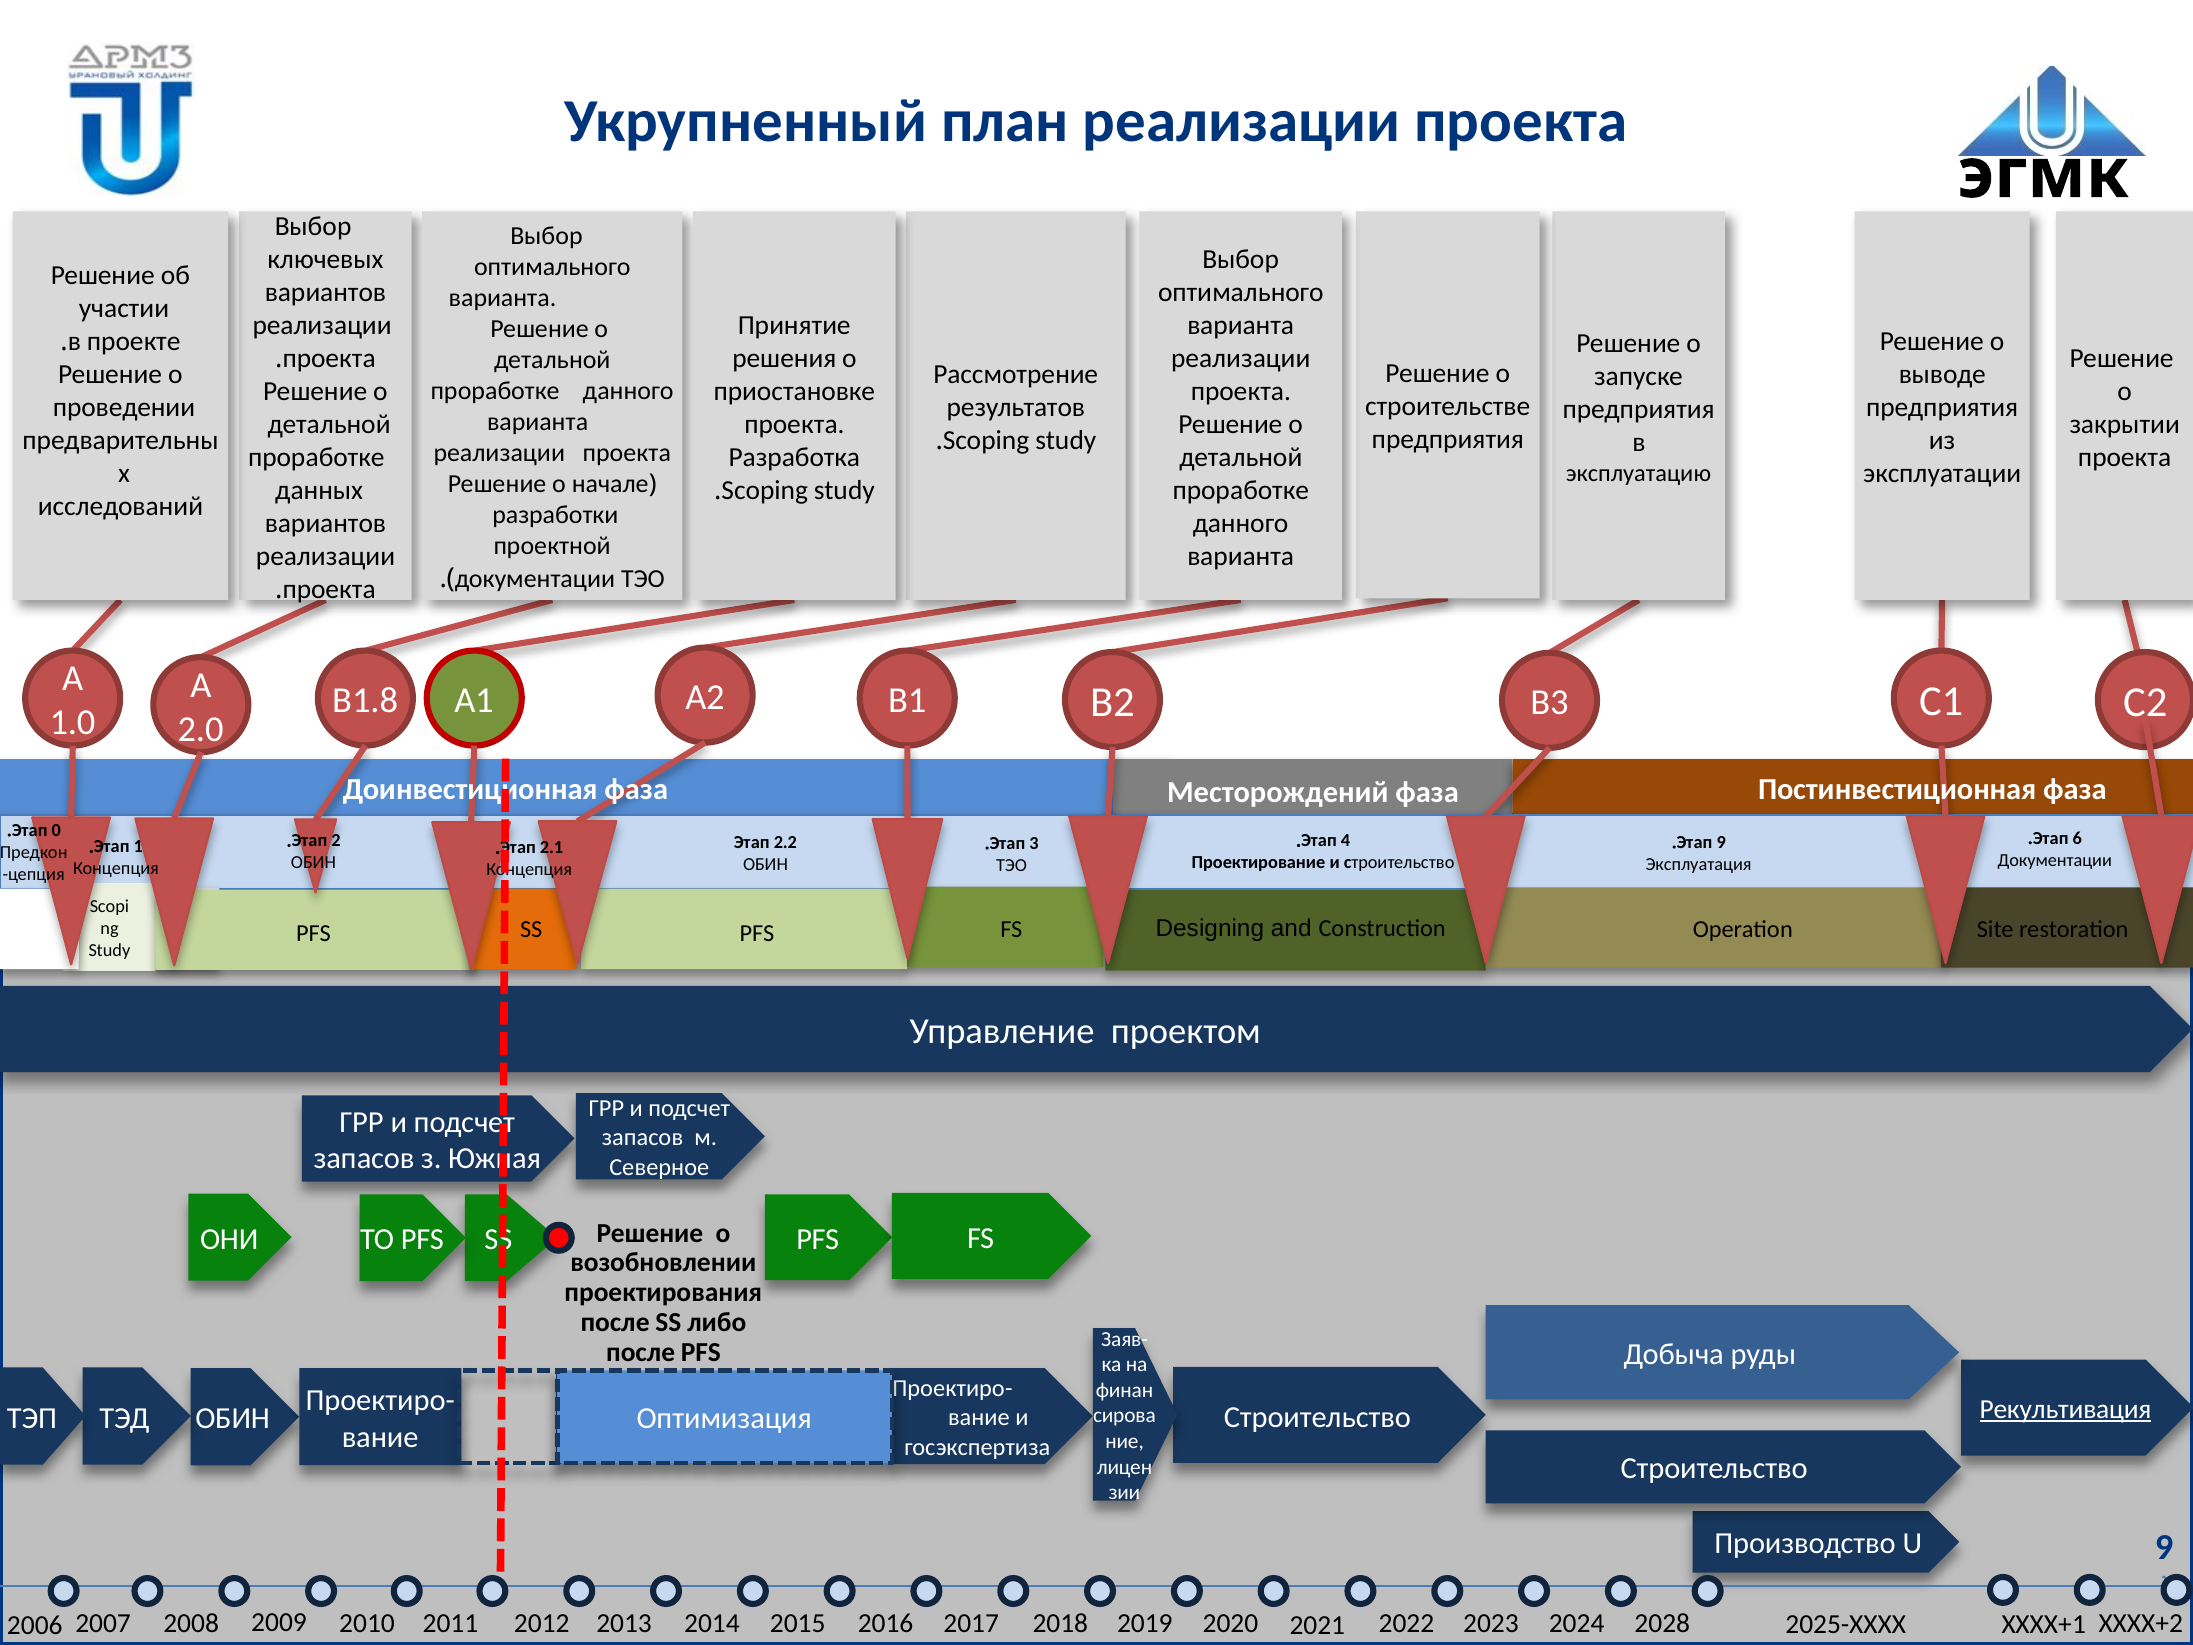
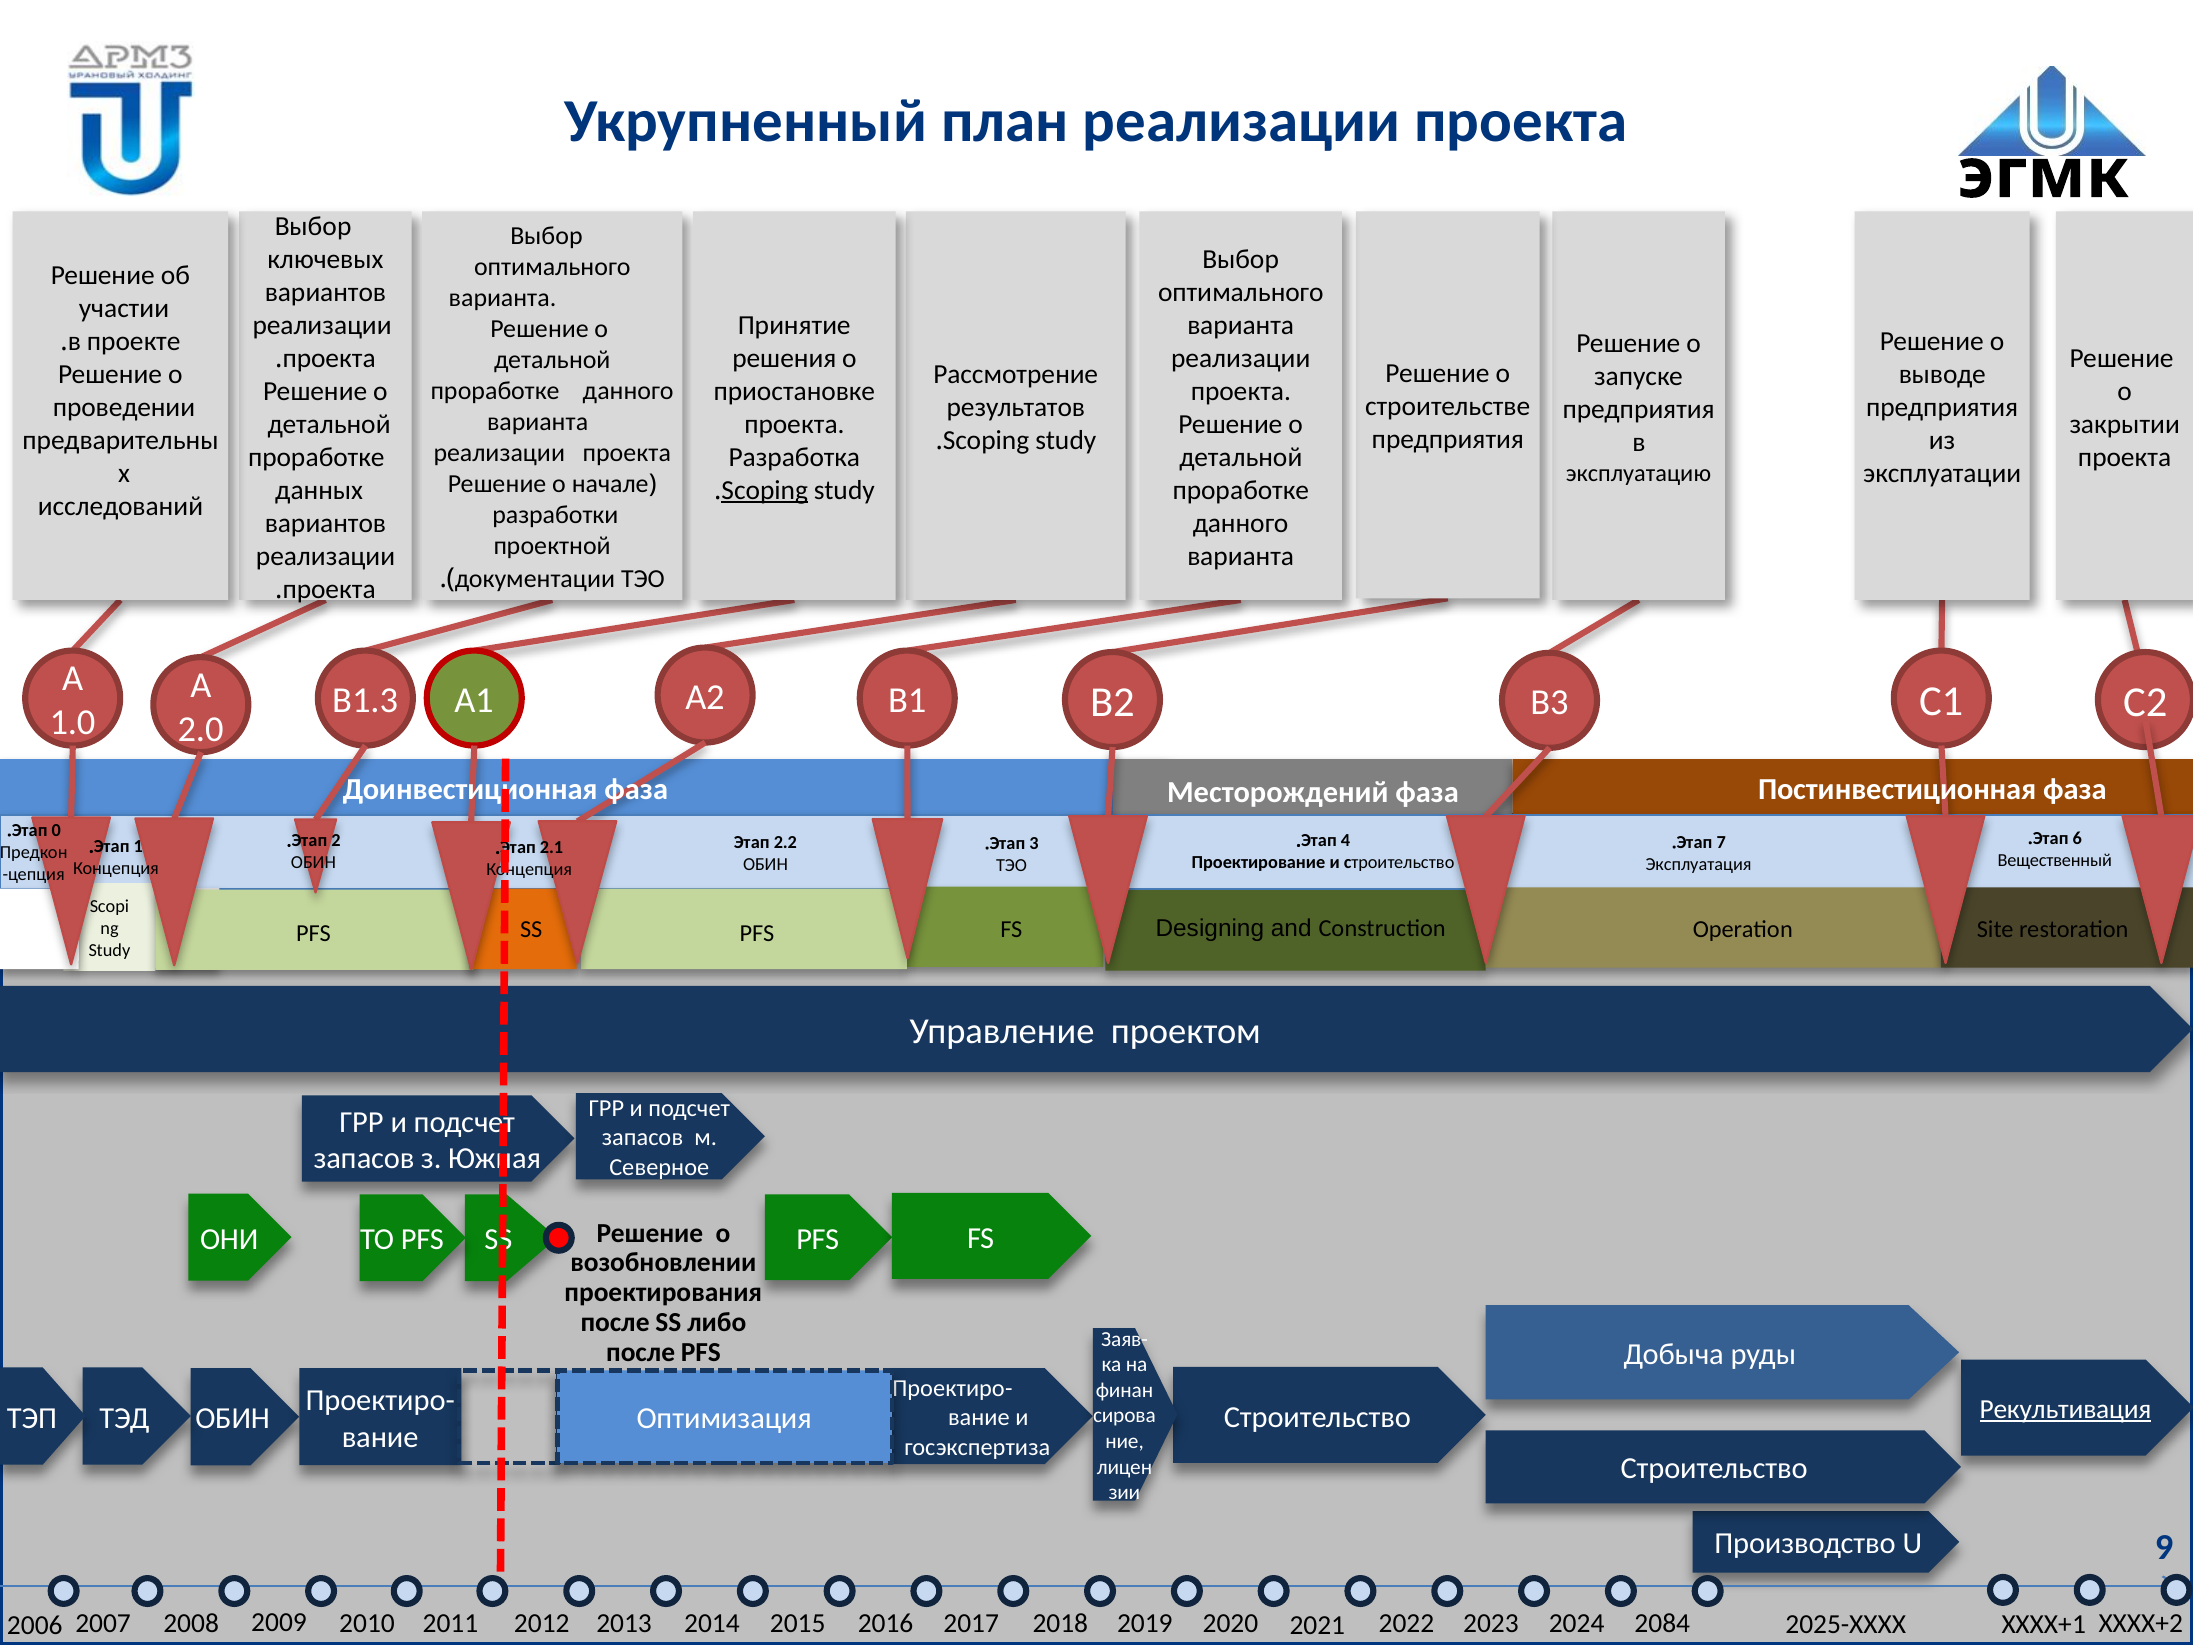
Scoping underline: none -> present (765, 490)
В1.8: В1.8 -> В1.3 (365, 700)
Этап 9: 9 -> 7 (1721, 842)
Документации: Документации -> Вещественный (2055, 860)
2028: 2028 -> 2084 (1662, 1624)
